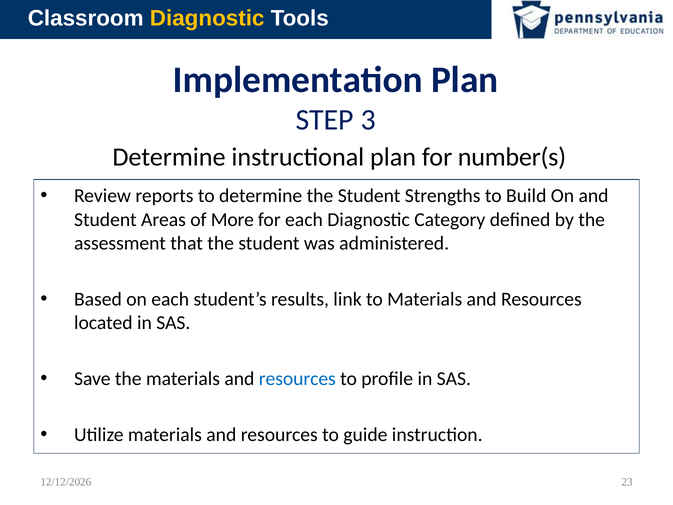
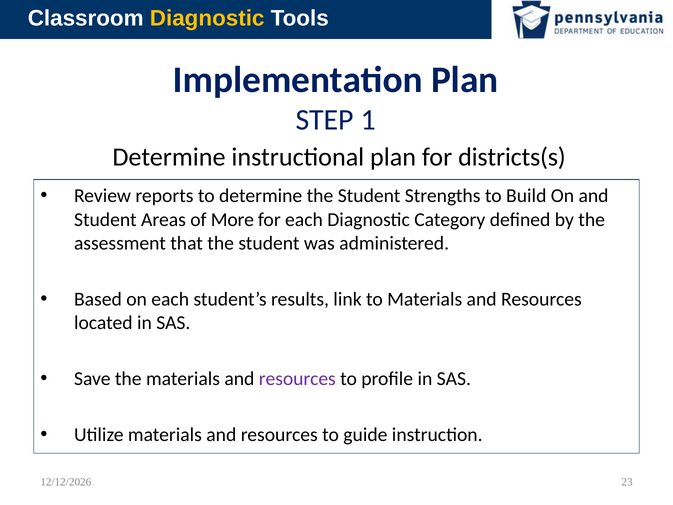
3: 3 -> 1 (368, 120)
number(s: number(s -> districts(s (512, 157)
resources colour: blue -> purple (297, 379)
